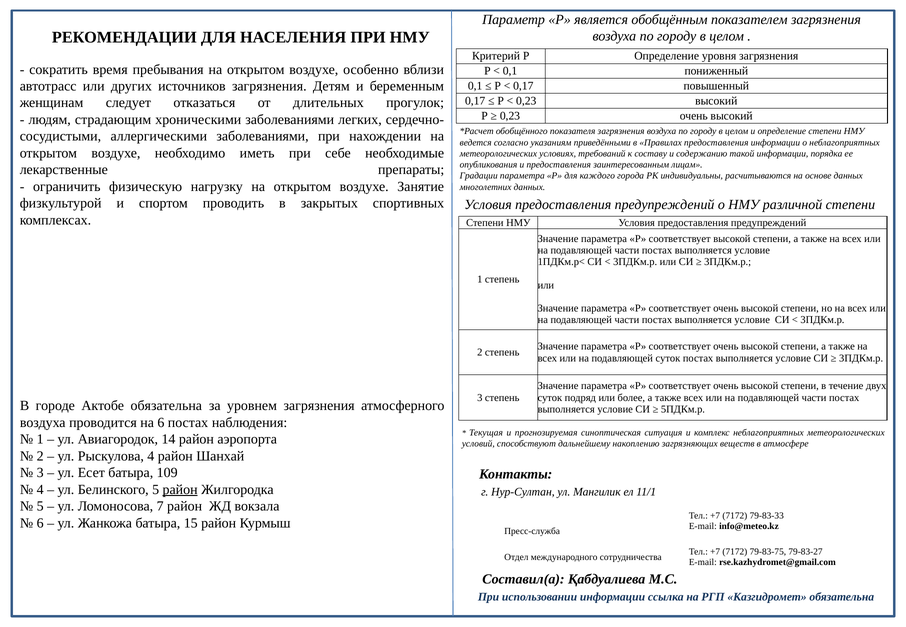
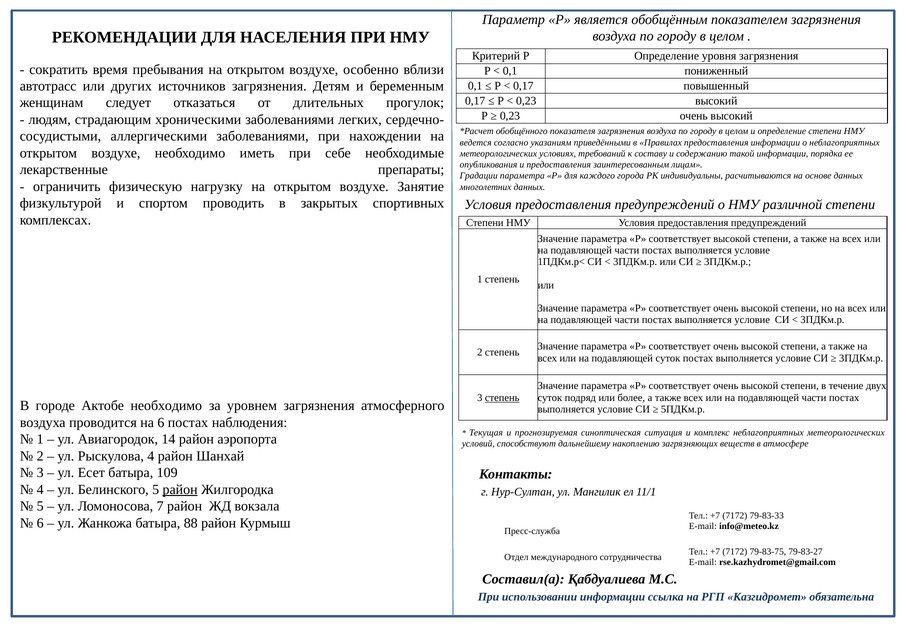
степень underline: none -> present (502, 398)
Актобе обязательна: обязательна -> необходимо (166, 406)
15: 15 -> 88 (191, 523)
